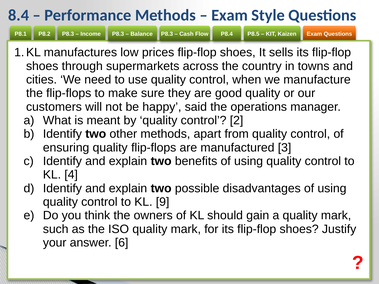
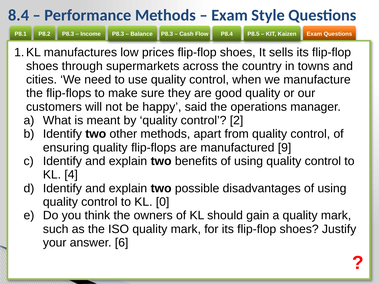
3: 3 -> 9 (285, 148)
9: 9 -> 0 (163, 202)
